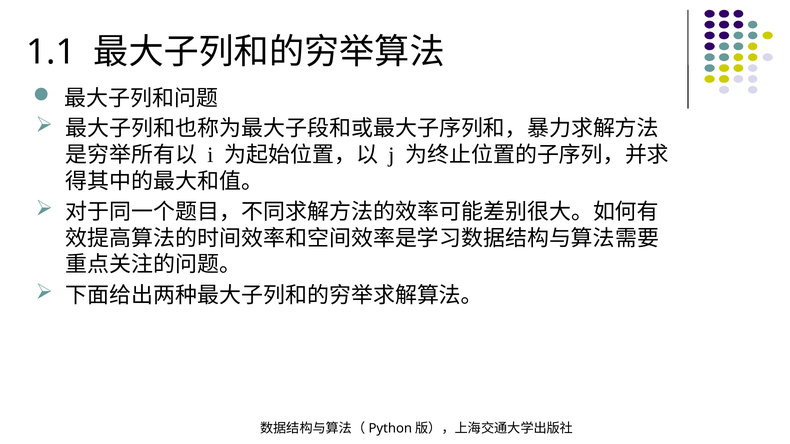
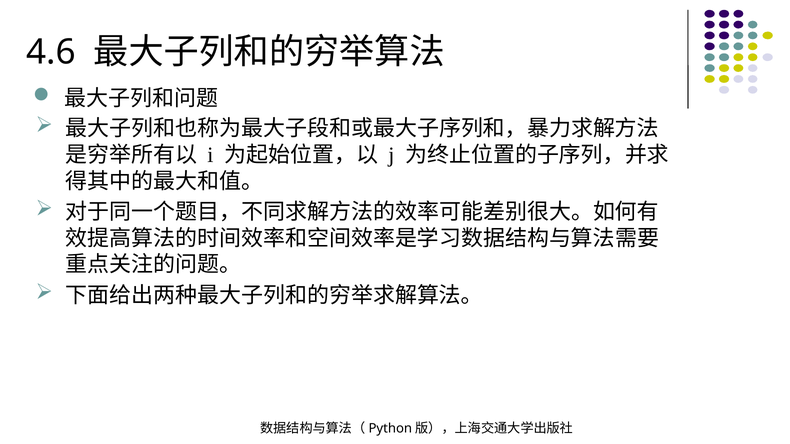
1.1: 1.1 -> 4.6 (51, 52)
